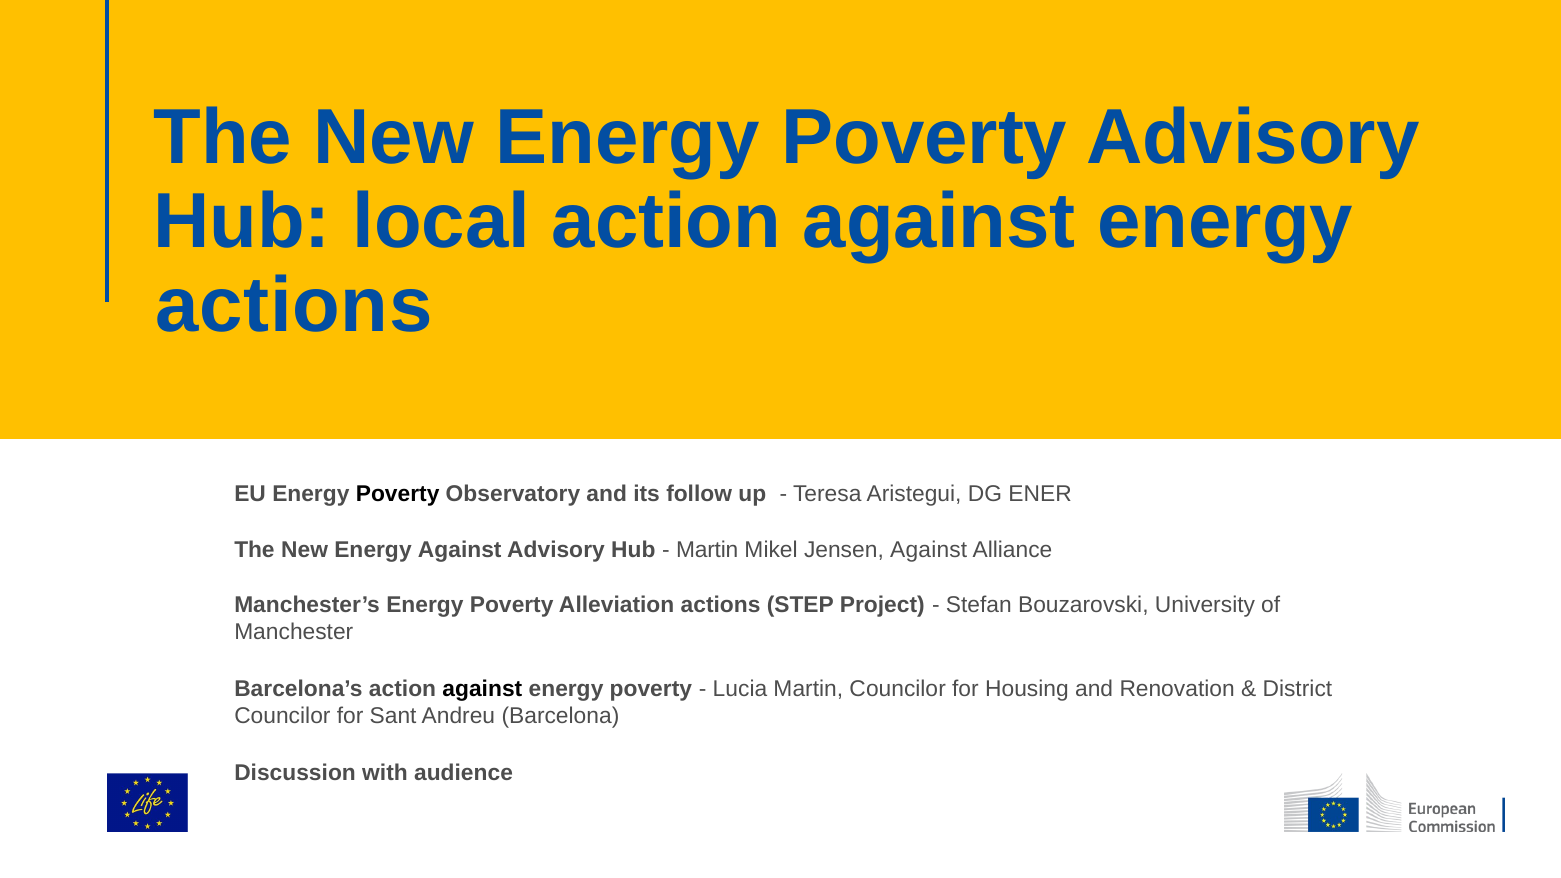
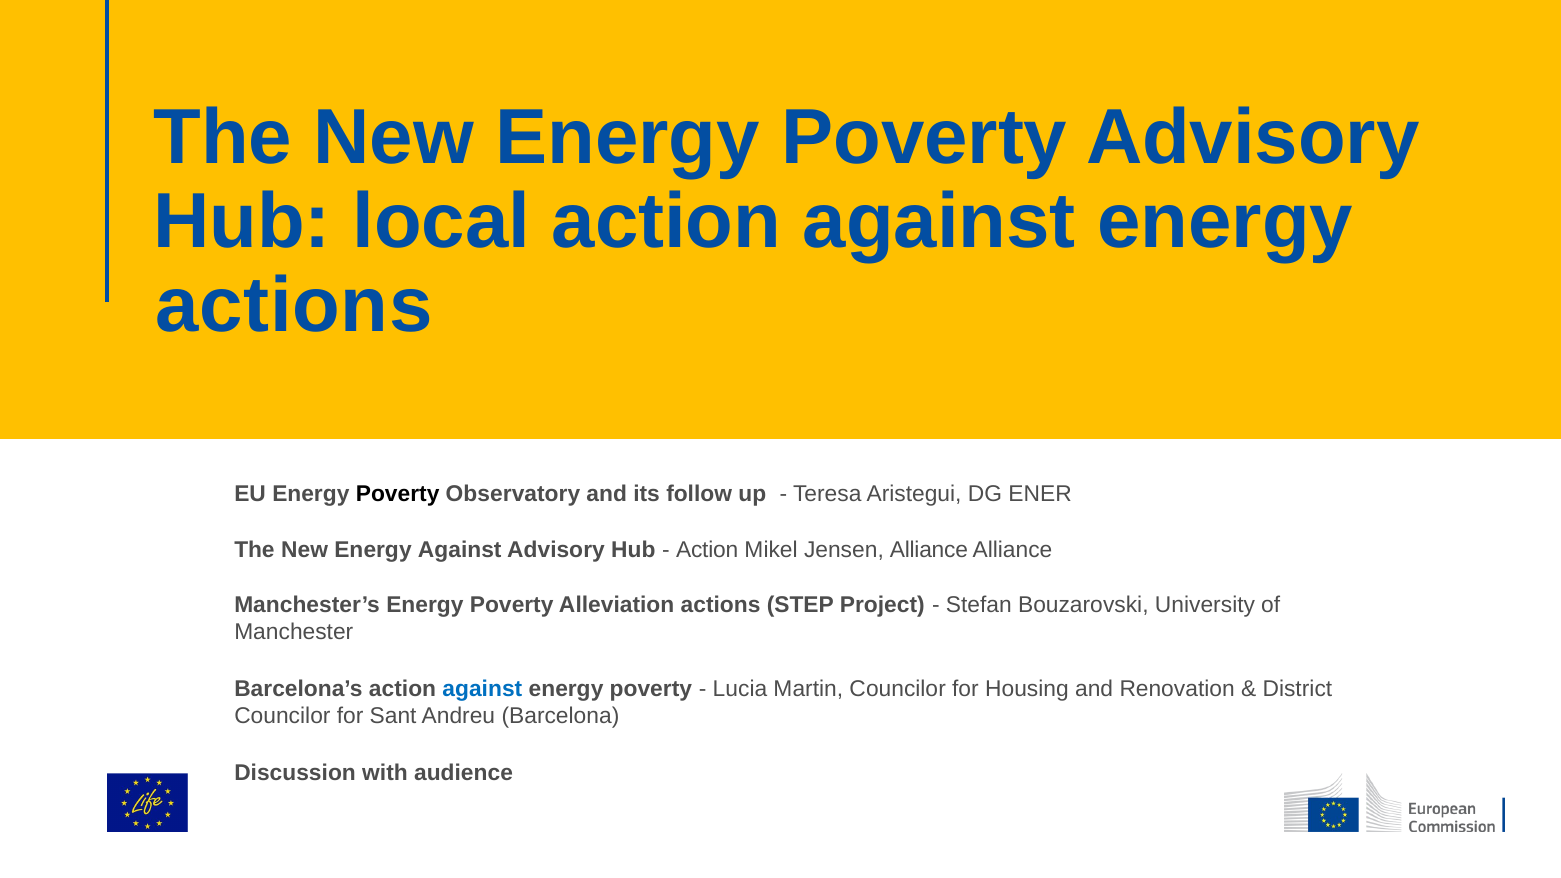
Martin: Martin -> Action (707, 550)
Jensen Against: Against -> Alliance (929, 550)
against colour: black -> blue (482, 689)
